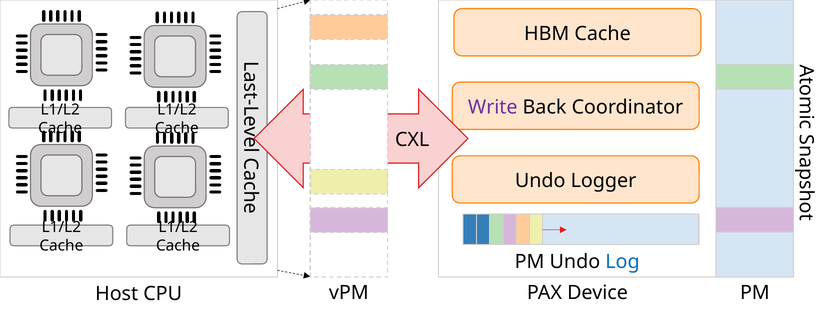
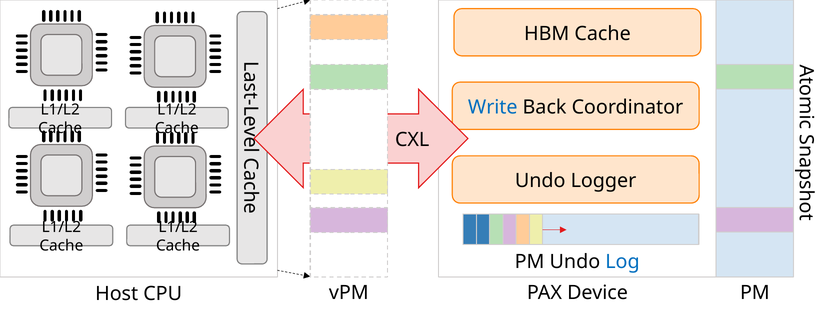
Write colour: purple -> blue (493, 107)
